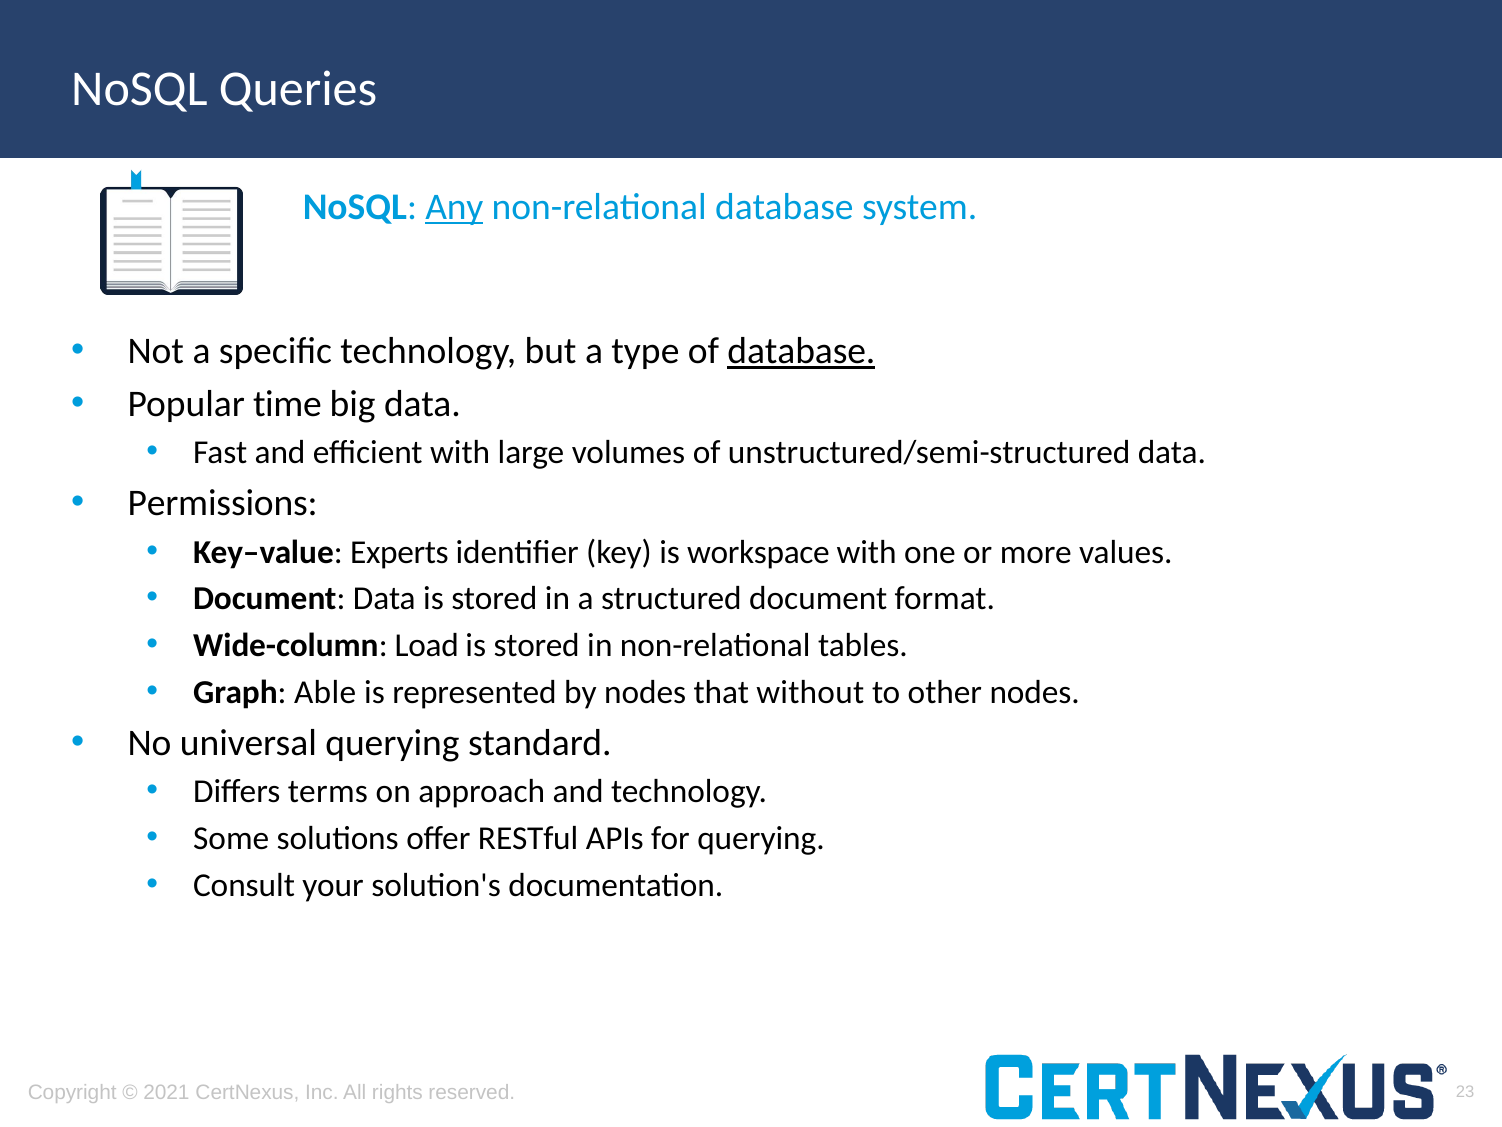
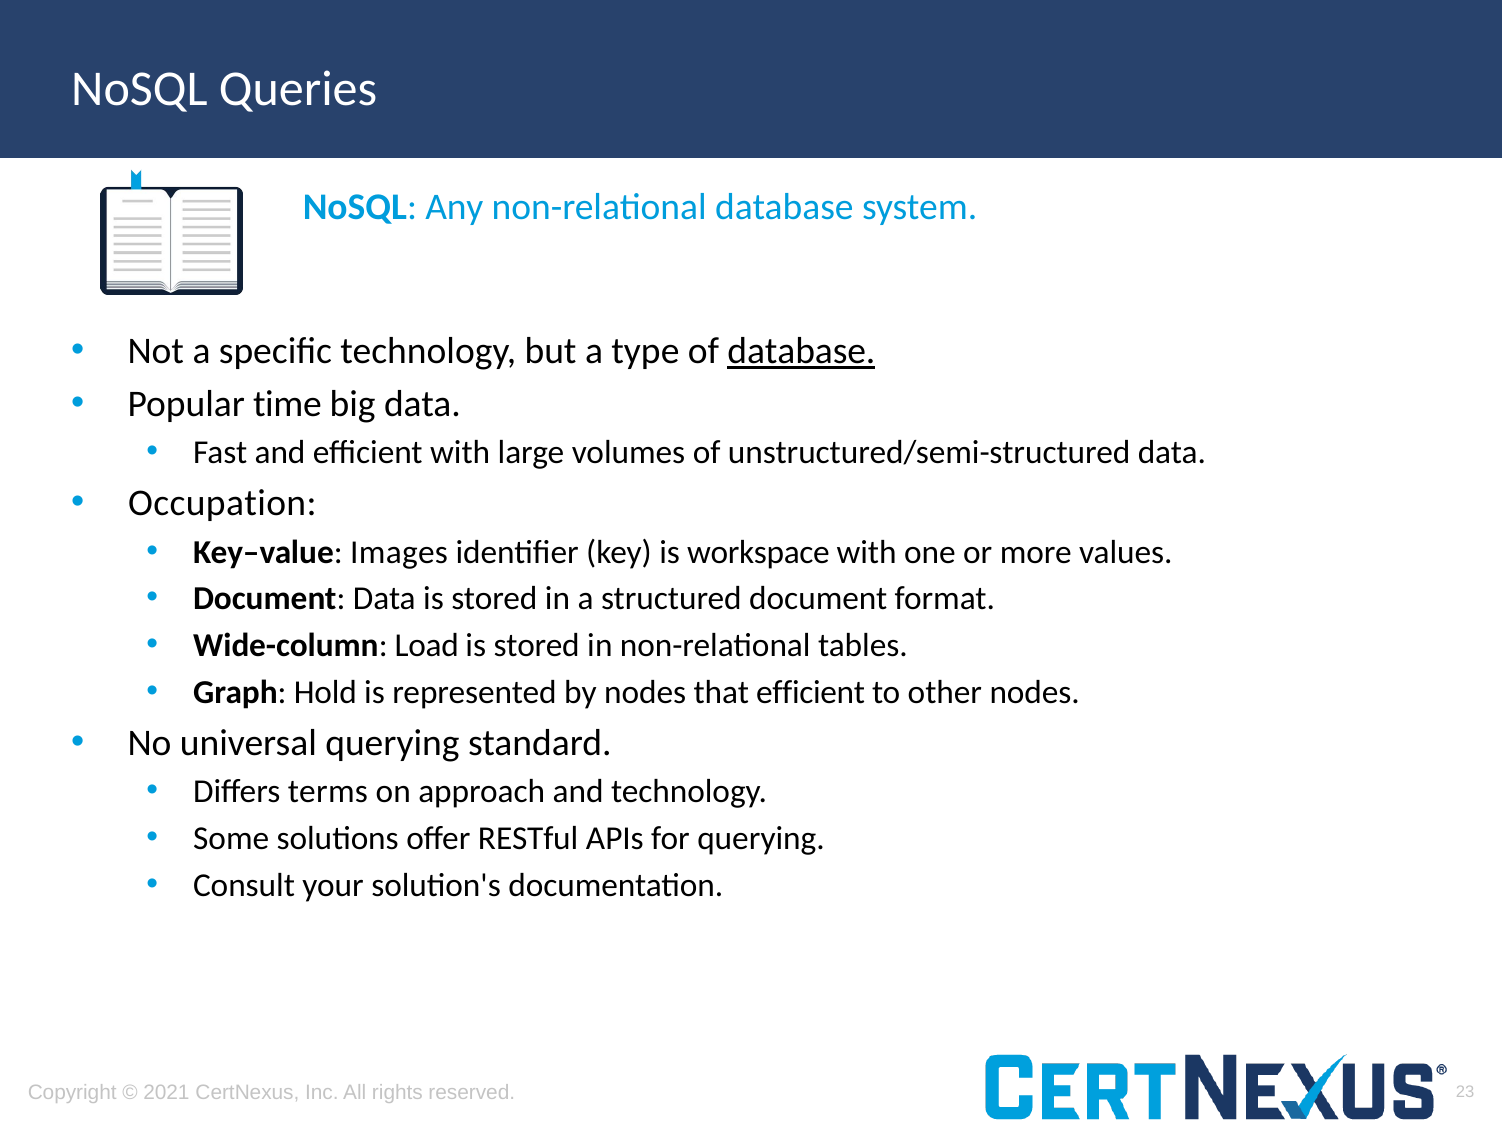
Any underline: present -> none (454, 207)
Permissions: Permissions -> Occupation (222, 503)
Experts: Experts -> Images (399, 552)
Able: Able -> Hold (325, 692)
that without: without -> efficient (811, 692)
